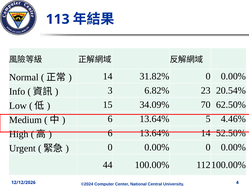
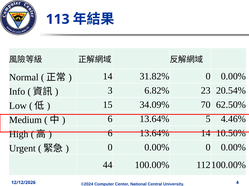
52.50%: 52.50% -> 10.50% (231, 134)
